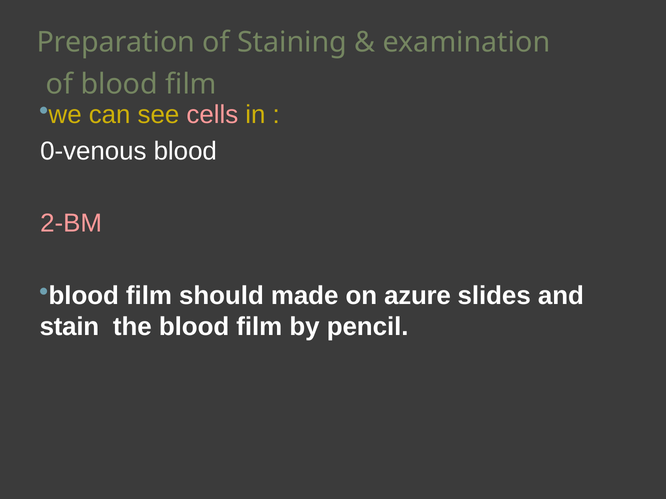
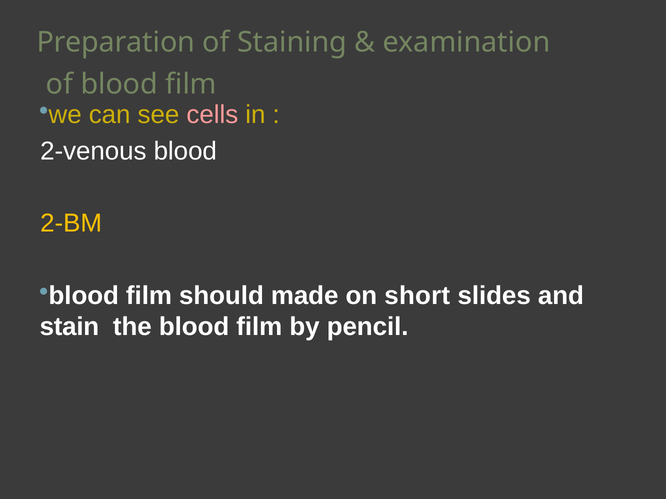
0-venous: 0-venous -> 2-venous (93, 151)
2-BM colour: pink -> yellow (71, 224)
azure: azure -> short (417, 296)
